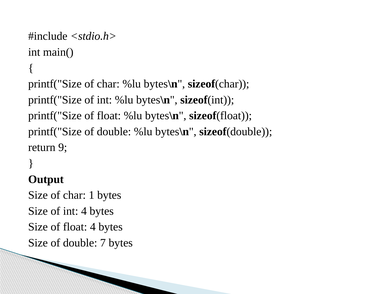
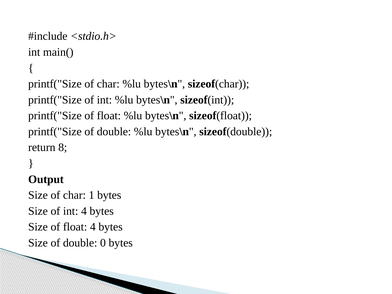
9: 9 -> 8 (63, 147)
7: 7 -> 0 (103, 243)
